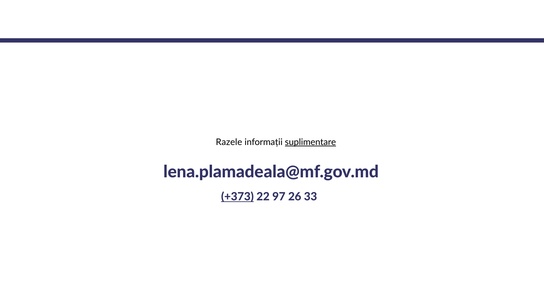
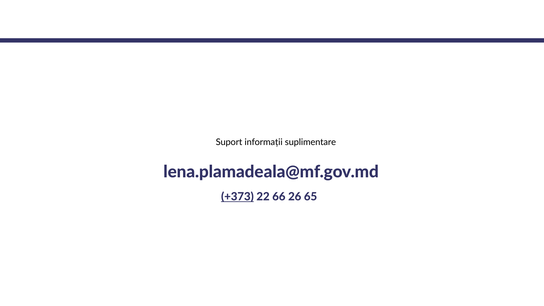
Razele: Razele -> Suport (229, 142)
suplimentare underline: present -> none (310, 142)
97: 97 -> 66 (279, 197)
33: 33 -> 65 (311, 197)
